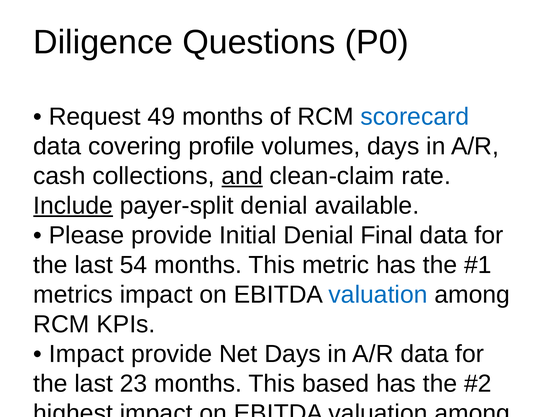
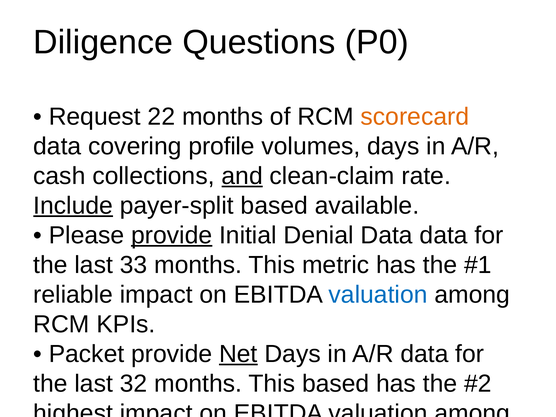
49: 49 -> 22 (161, 117)
scorecard colour: blue -> orange (415, 117)
payer-split denial: denial -> based (274, 206)
provide underline: none -> present (172, 235)
Denial Final: Final -> Data (387, 235)
54: 54 -> 33 (134, 265)
metrics: metrics -> reliable (73, 295)
Impact: Impact -> Packet (87, 354)
Net underline: none -> present (238, 354)
23: 23 -> 32 (134, 384)
